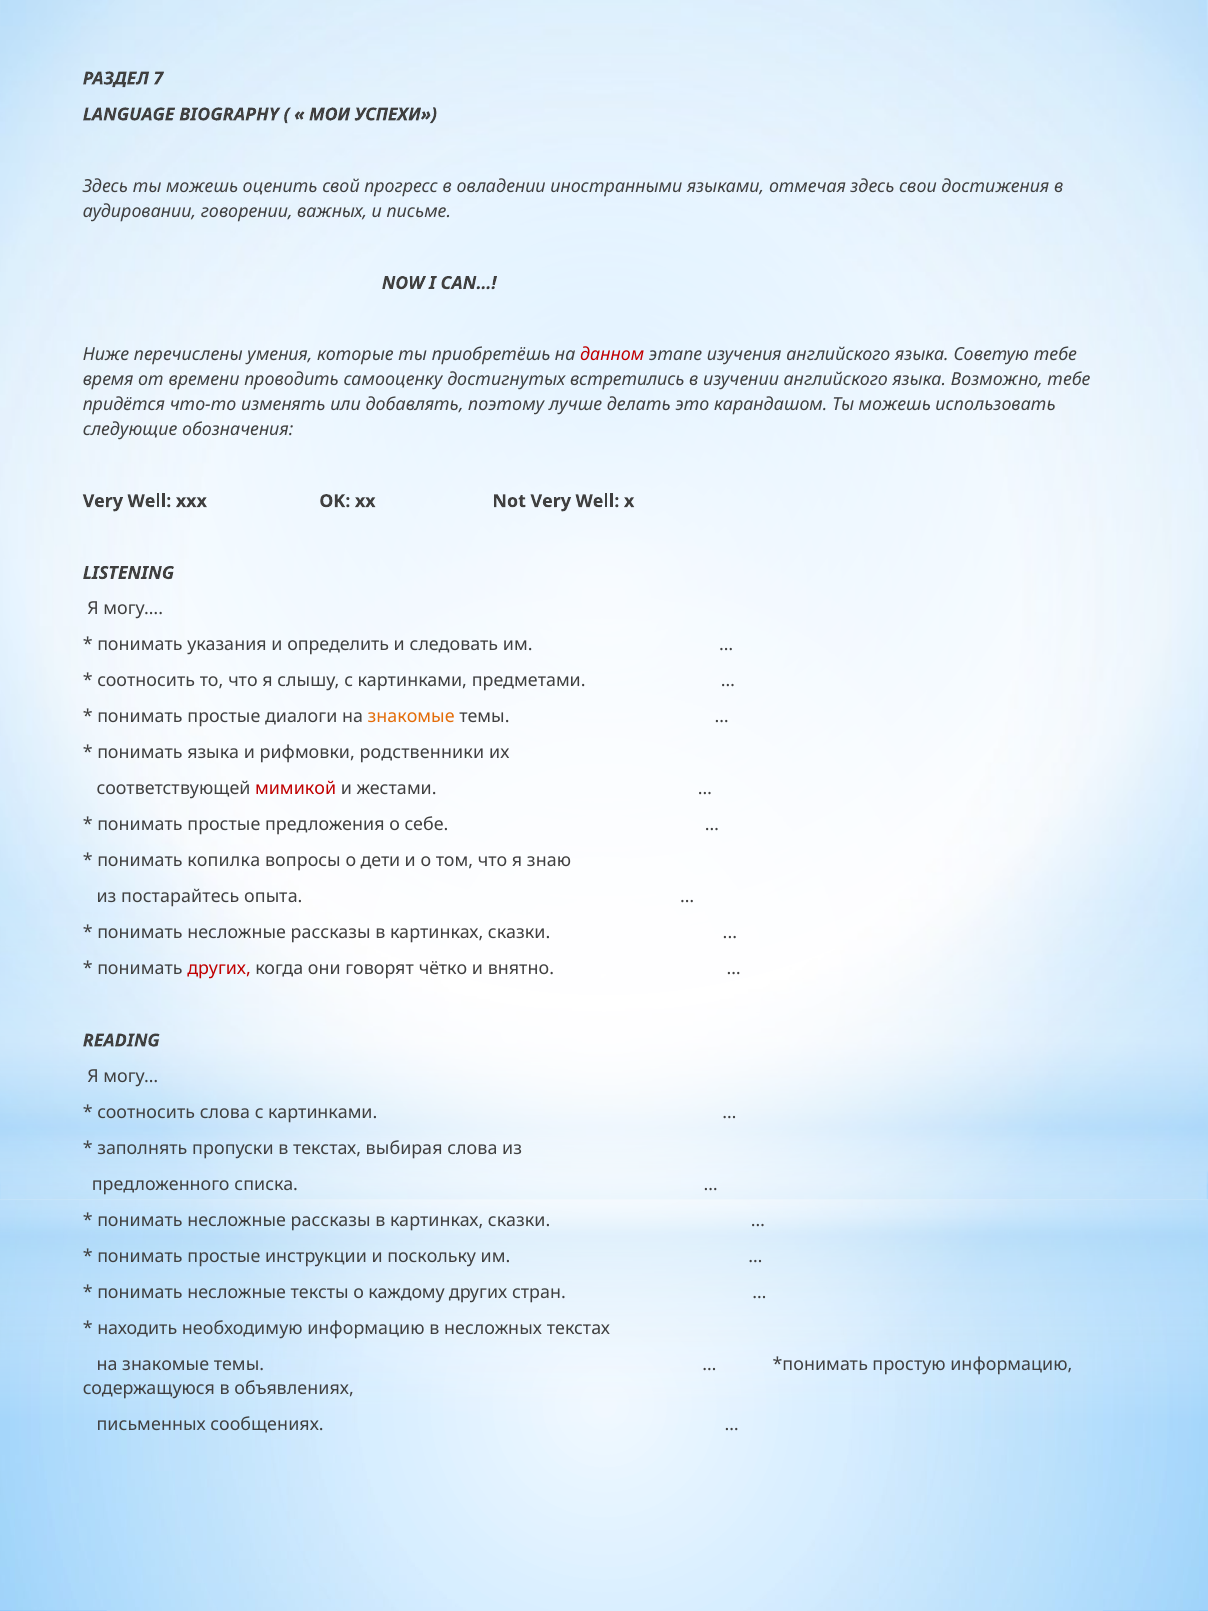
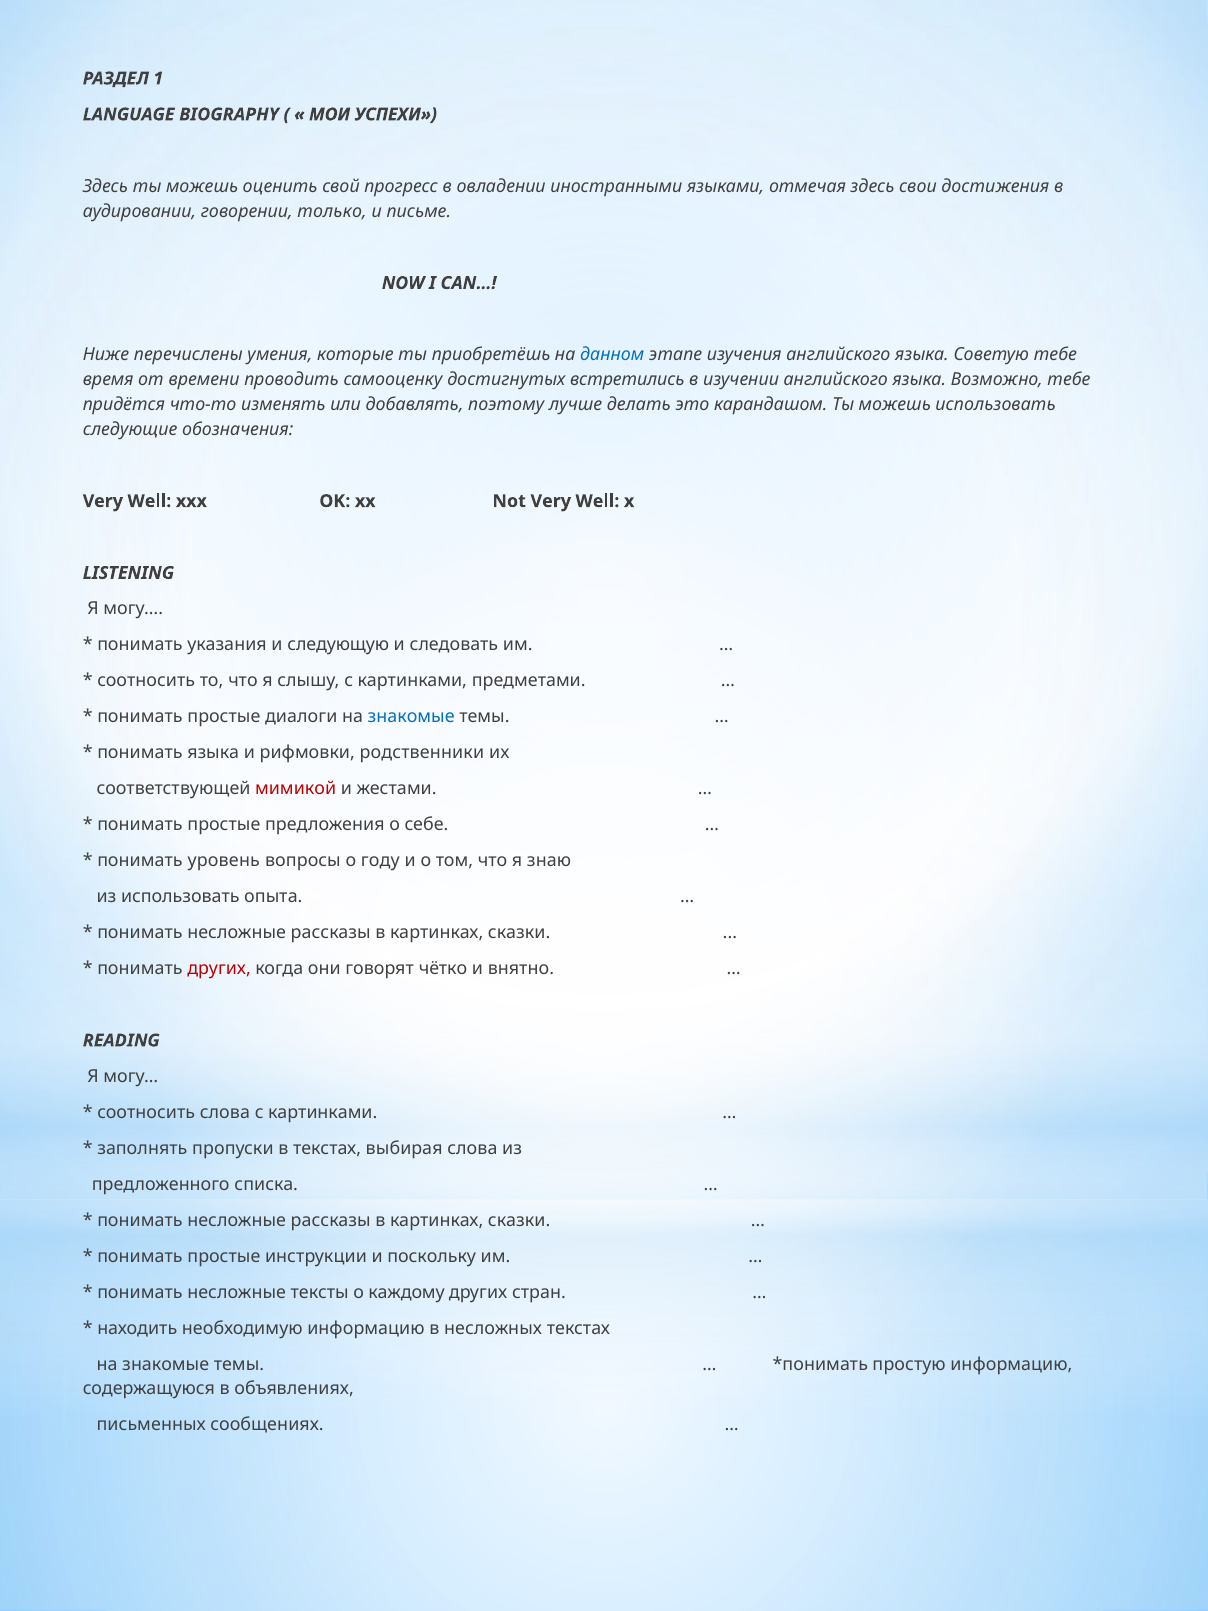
7: 7 -> 1 (158, 78)
важных: важных -> только (332, 211)
данном colour: red -> blue (612, 355)
определить: определить -> следующую (338, 645)
знакомые colour: orange -> blue (411, 717)
копилка: копилка -> уровень (224, 861)
дети: дети -> году (380, 861)
из постарайтесь: постарайтесь -> использовать (180, 897)
